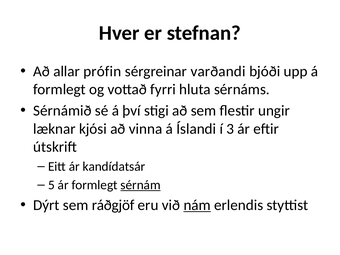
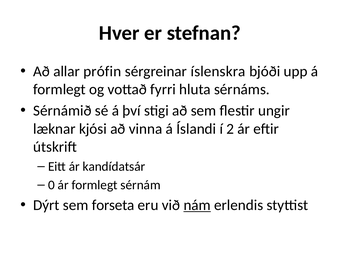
varðandi: varðandi -> íslenskra (218, 71)
3: 3 -> 2 (230, 129)
5: 5 -> 0 (51, 185)
sérnám underline: present -> none (141, 185)
ráðgjöf: ráðgjöf -> forseta (113, 205)
